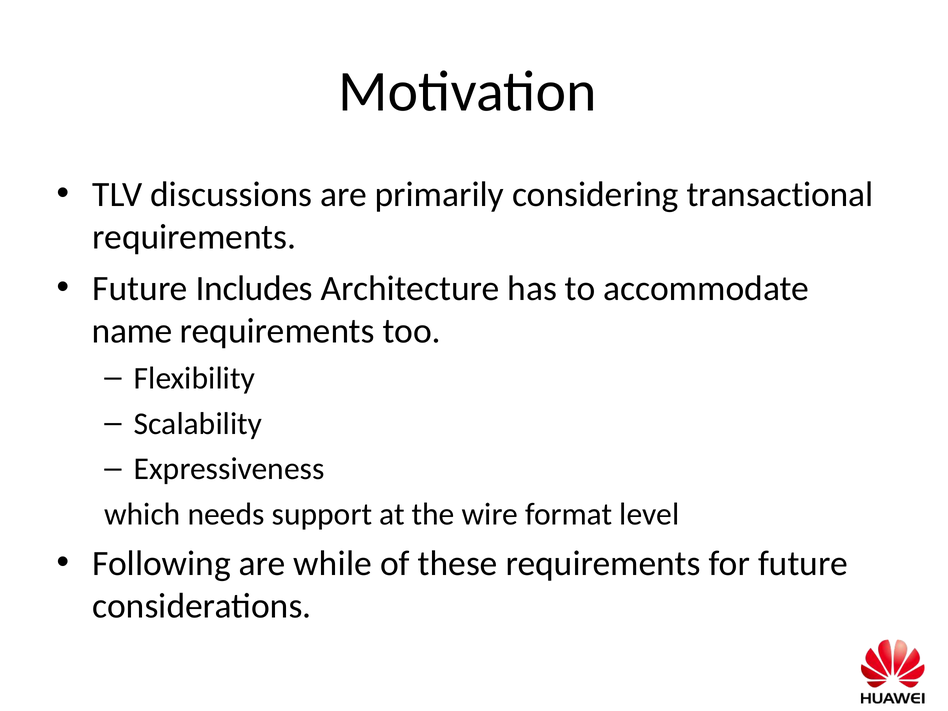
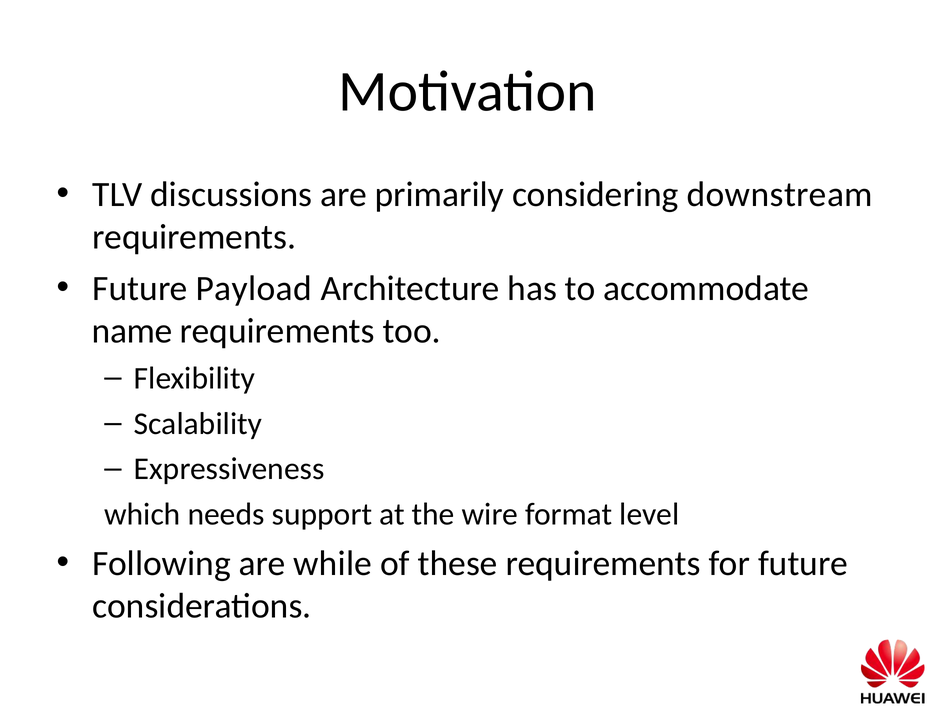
transactional: transactional -> downstream (780, 194)
Includes: Includes -> Payload (254, 288)
